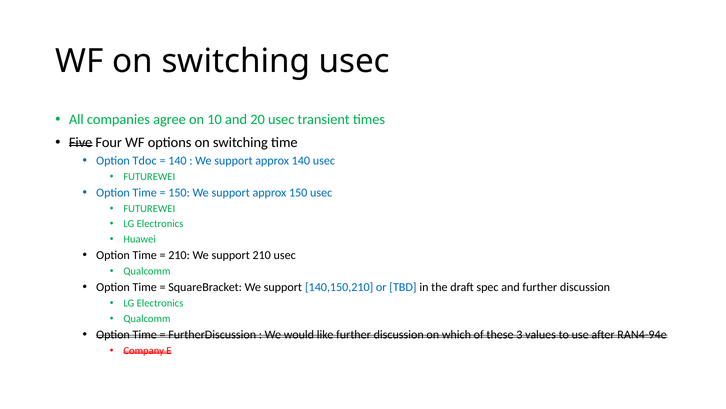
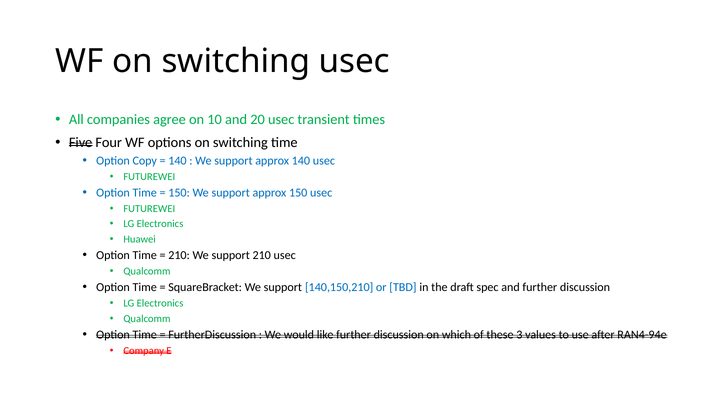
Tdoc: Tdoc -> Copy (145, 160)
